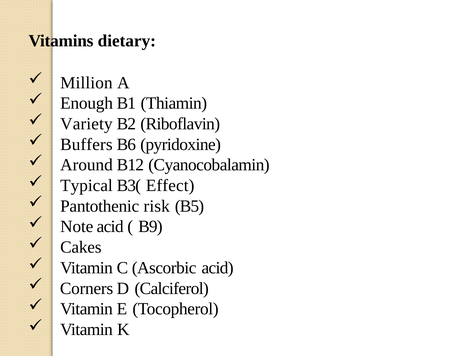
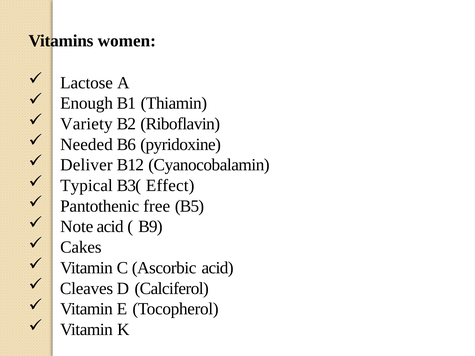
dietary: dietary -> women (127, 41)
Million: Million -> Lactose (87, 83)
Buffers: Buffers -> Needed (86, 145)
Around: Around -> Deliver (86, 165)
risk: risk -> free (157, 206)
Corners: Corners -> Cleaves (87, 289)
